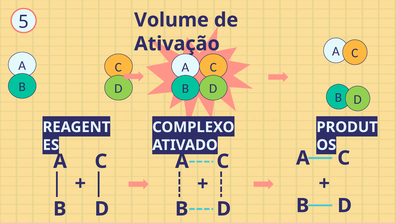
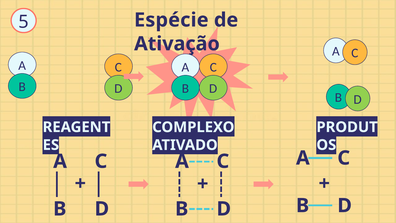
Volume: Volume -> Espécie (171, 20)
